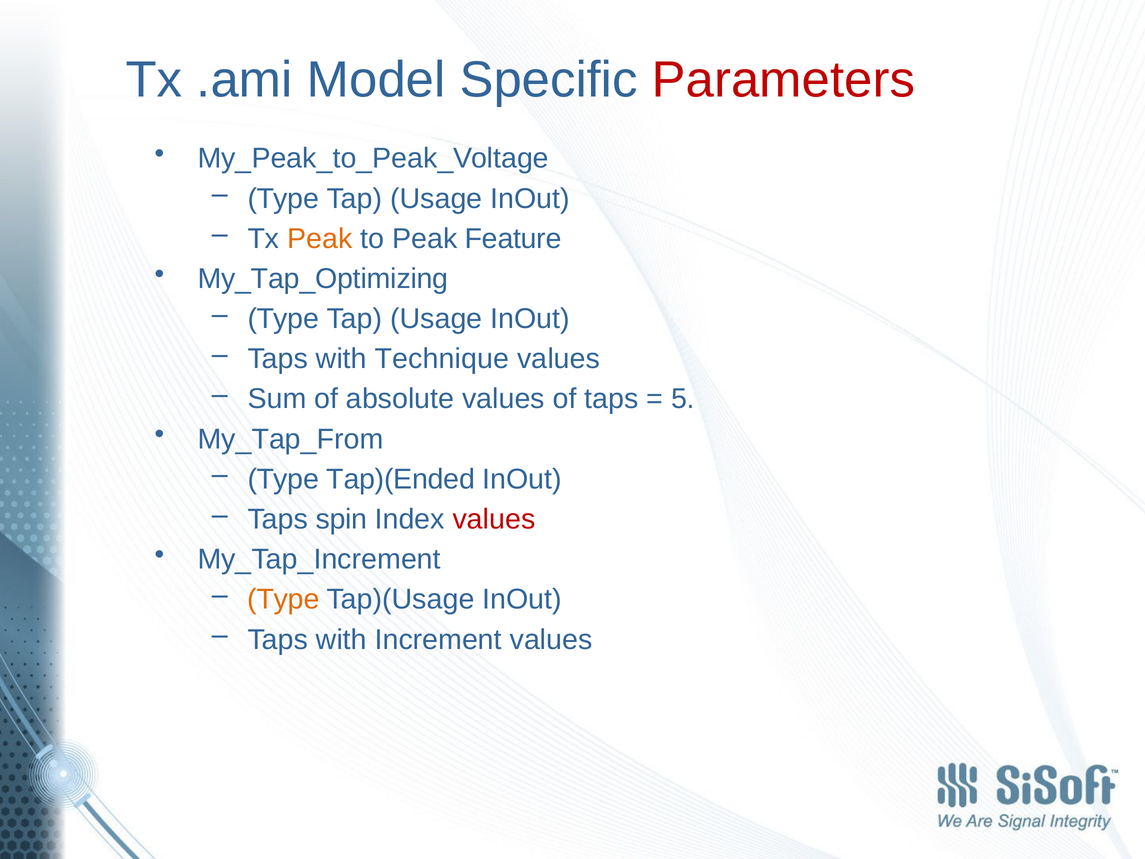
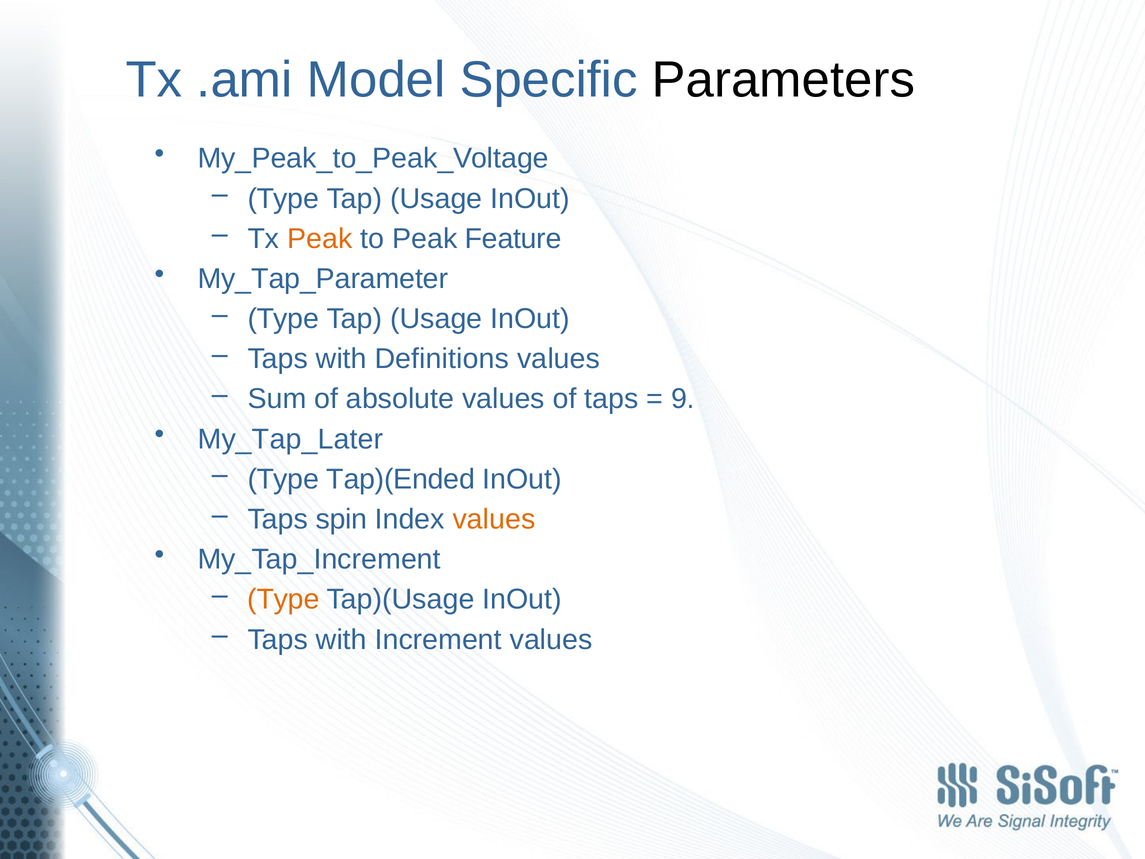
Parameters colour: red -> black (783, 80)
My_Tap_Optimizing: My_Tap_Optimizing -> My_Tap_Parameter (323, 279)
Technique: Technique -> Definitions (442, 359)
5: 5 -> 9 (683, 399)
My_Tap_From: My_Tap_From -> My_Tap_Later (290, 439)
values colour: red -> orange (494, 519)
